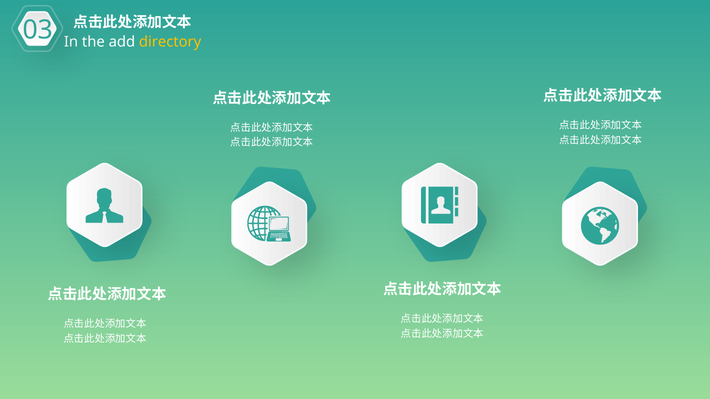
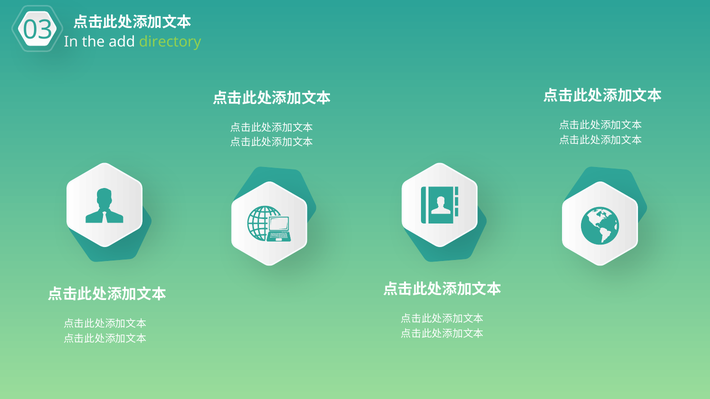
directory colour: yellow -> light green (170, 42)
